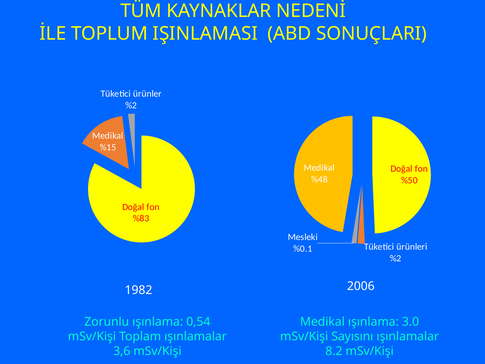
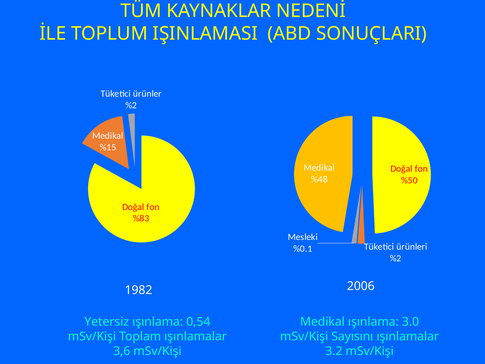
Zorunlu: Zorunlu -> Yetersiz (107, 322)
8.2: 8.2 -> 3.2 (334, 351)
